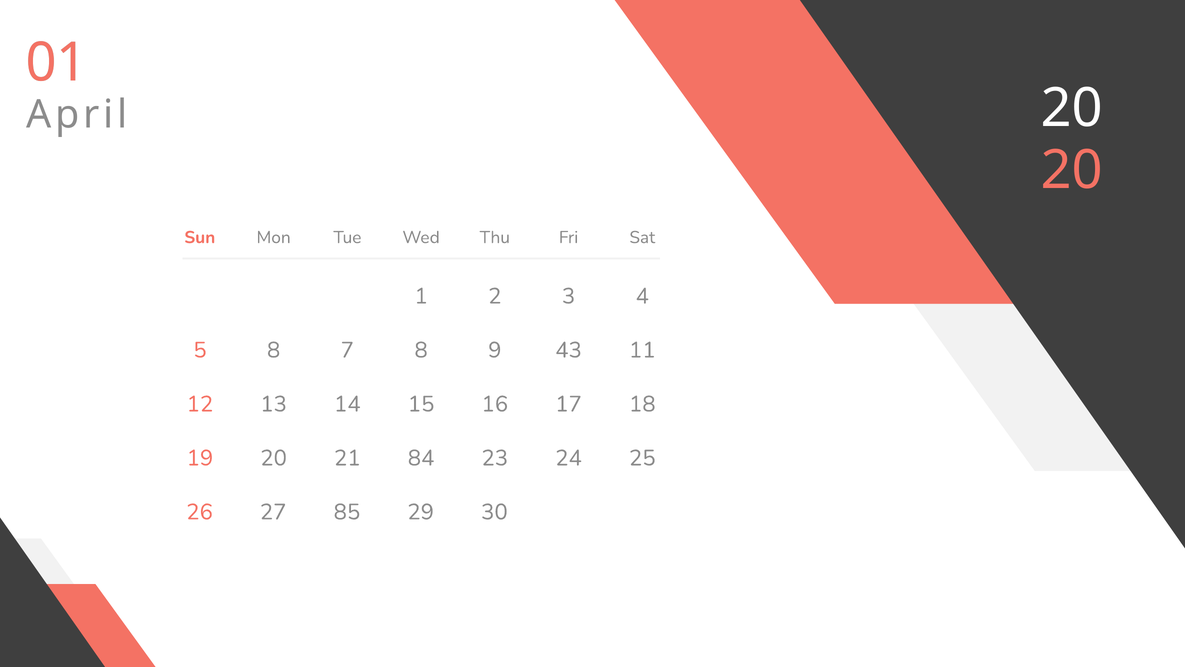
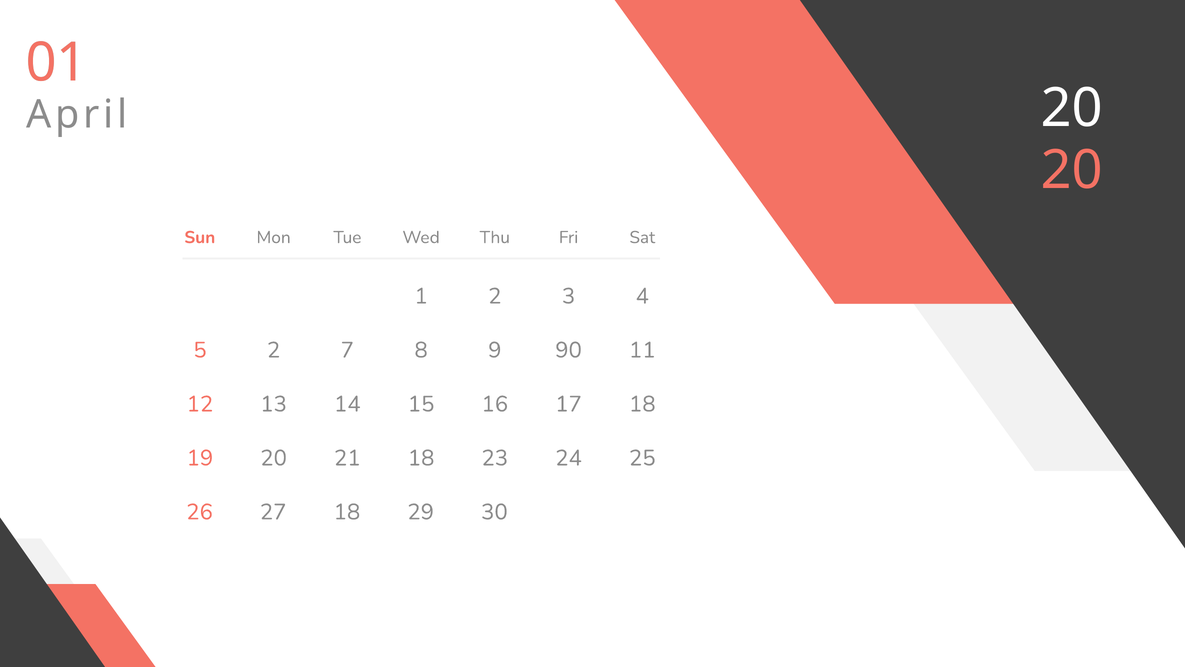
5 8: 8 -> 2 (274, 350)
43: 43 -> 90 (569, 350)
21 84: 84 -> 18 (421, 458)
27 85: 85 -> 18 (347, 512)
